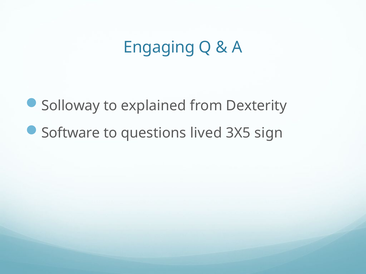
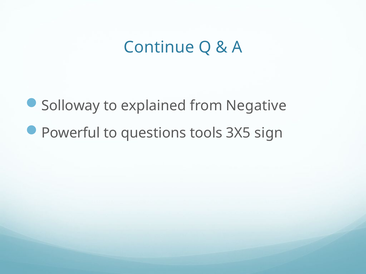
Engaging: Engaging -> Continue (159, 47)
Dexterity: Dexterity -> Negative (256, 106)
Software: Software -> Powerful (71, 133)
lived: lived -> tools (206, 133)
